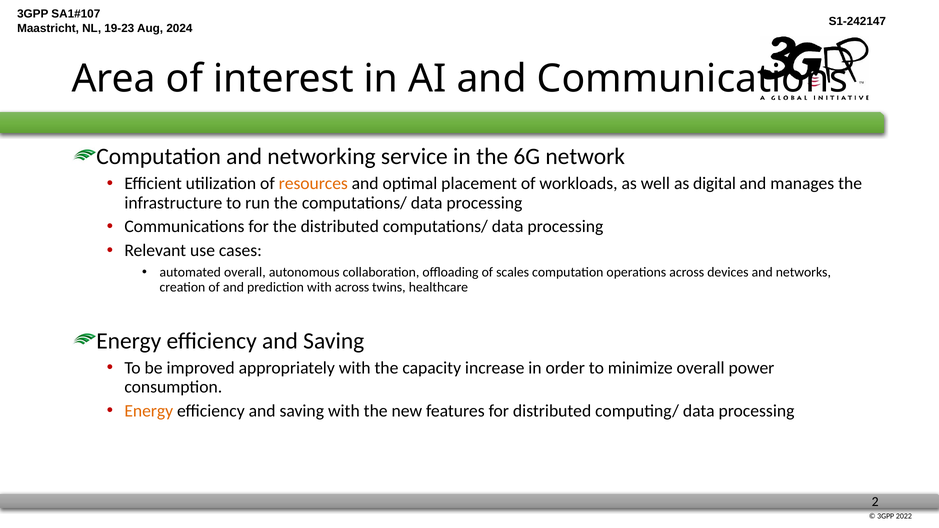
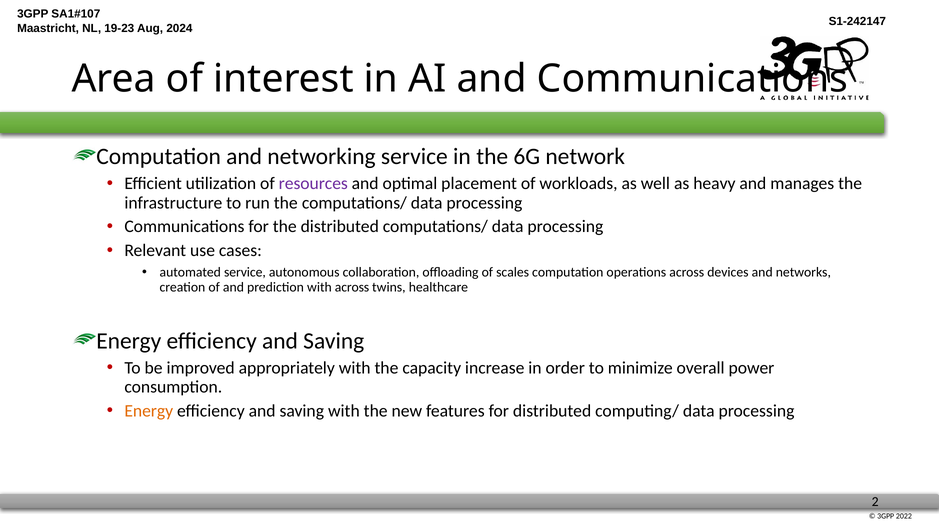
resources colour: orange -> purple (313, 184)
digital: digital -> heavy (714, 184)
automated overall: overall -> service (245, 272)
